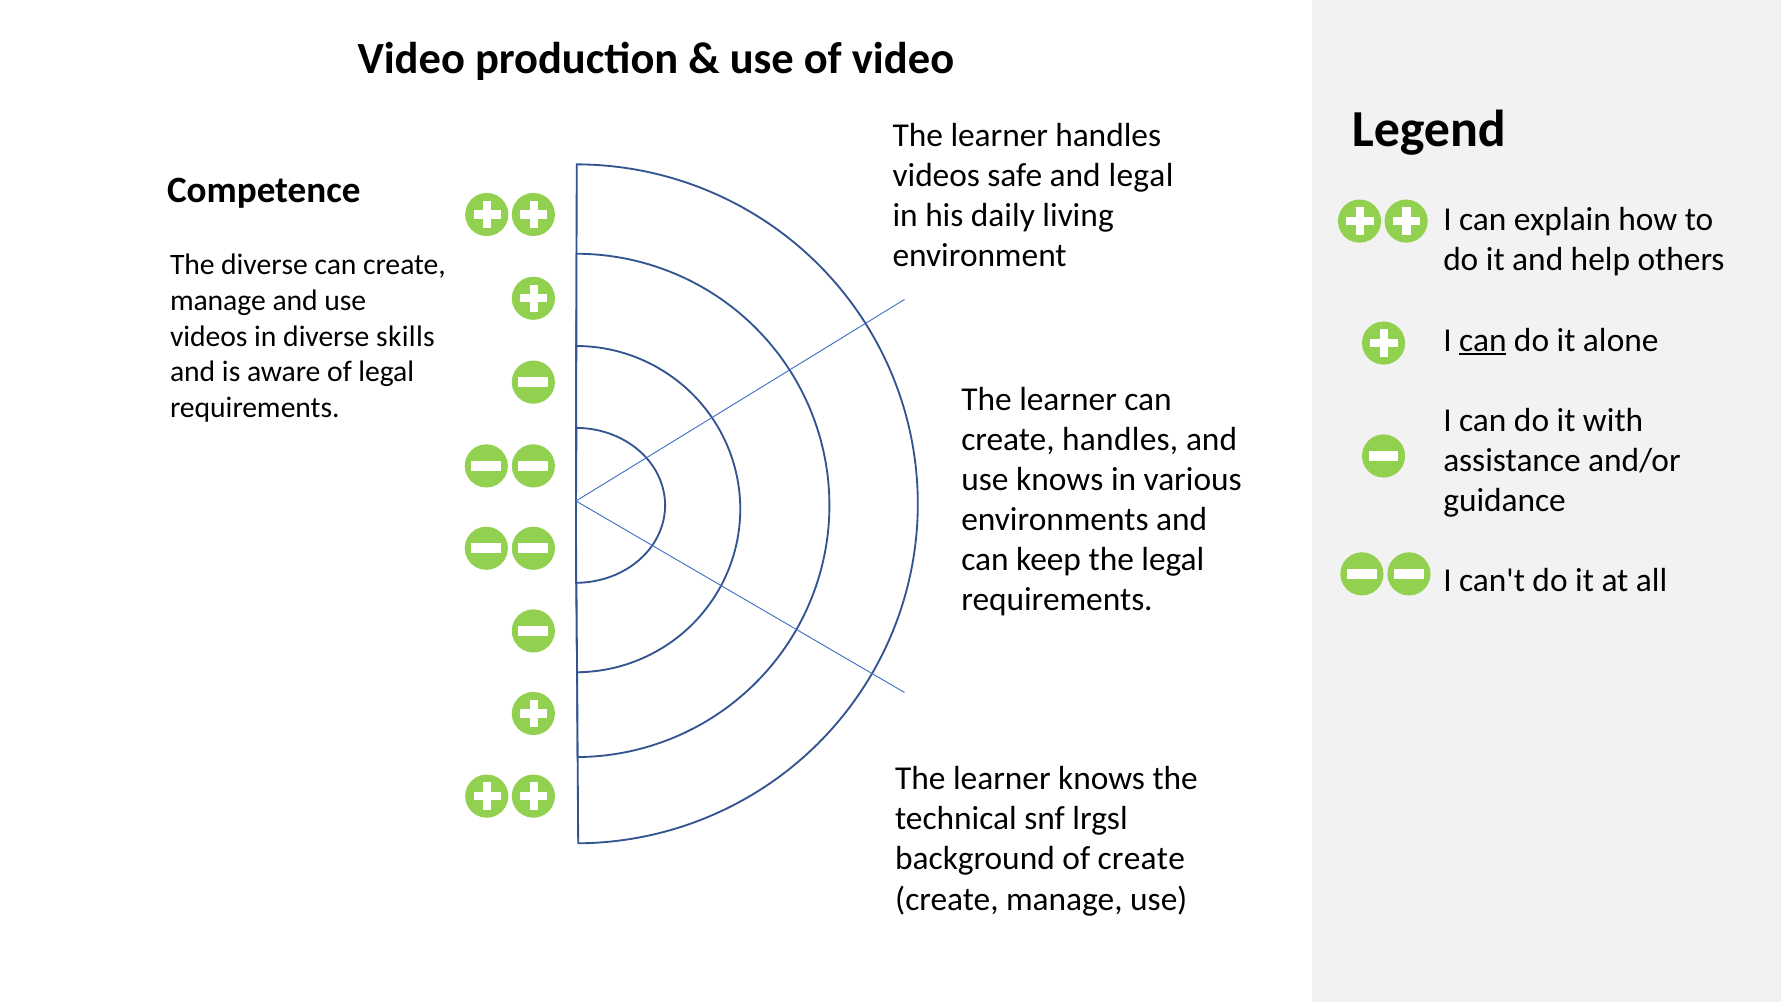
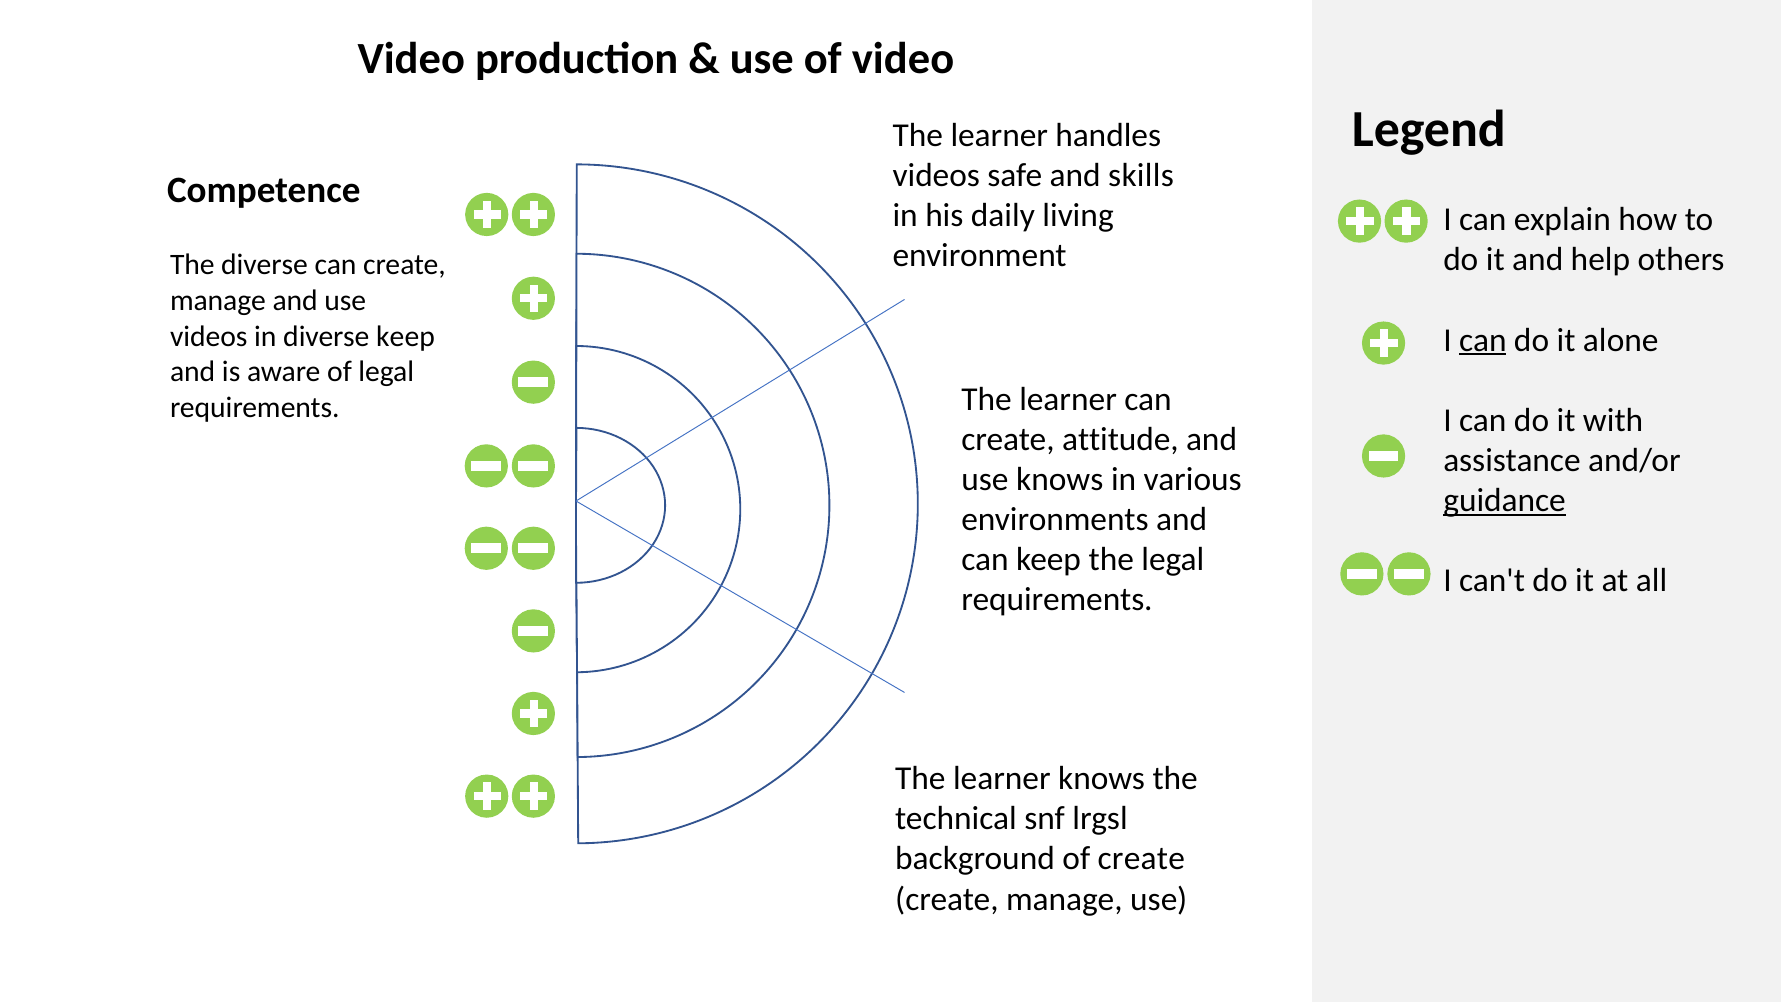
and legal: legal -> skills (1141, 175)
diverse skills: skills -> keep (406, 336)
create handles: handles -> attitude (1120, 440)
guidance underline: none -> present (1505, 500)
